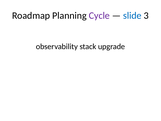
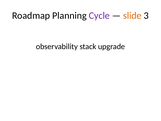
slide colour: blue -> orange (132, 16)
